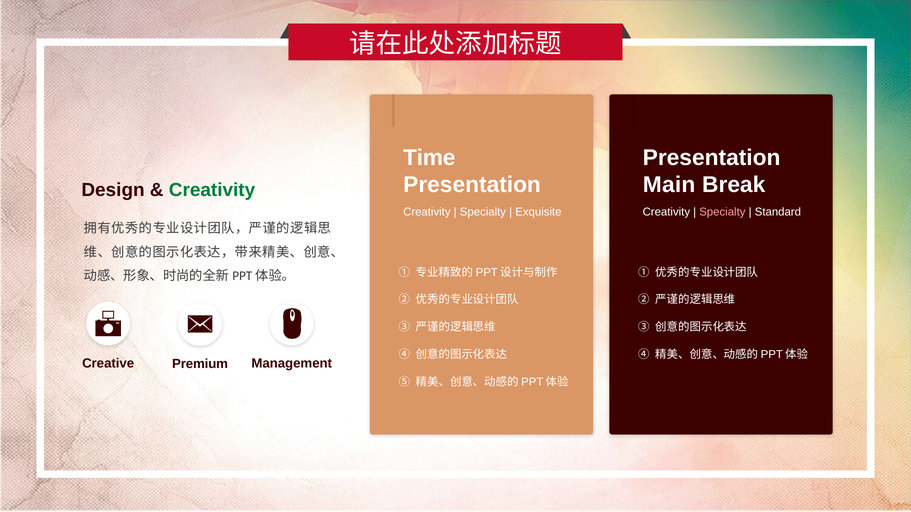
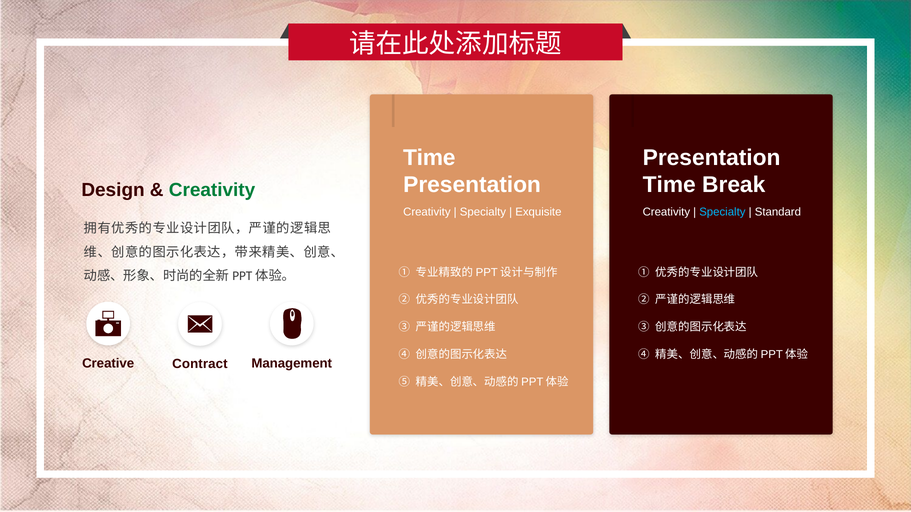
Main: Main -> Time (669, 185)
Specialty colour: pink -> light blue (722, 212)
Premium: Premium -> Contract (200, 364)
